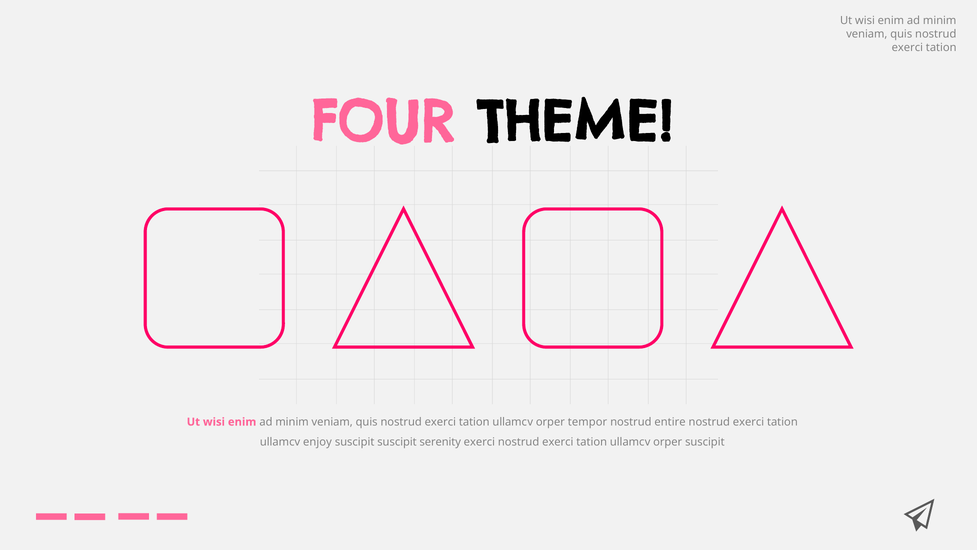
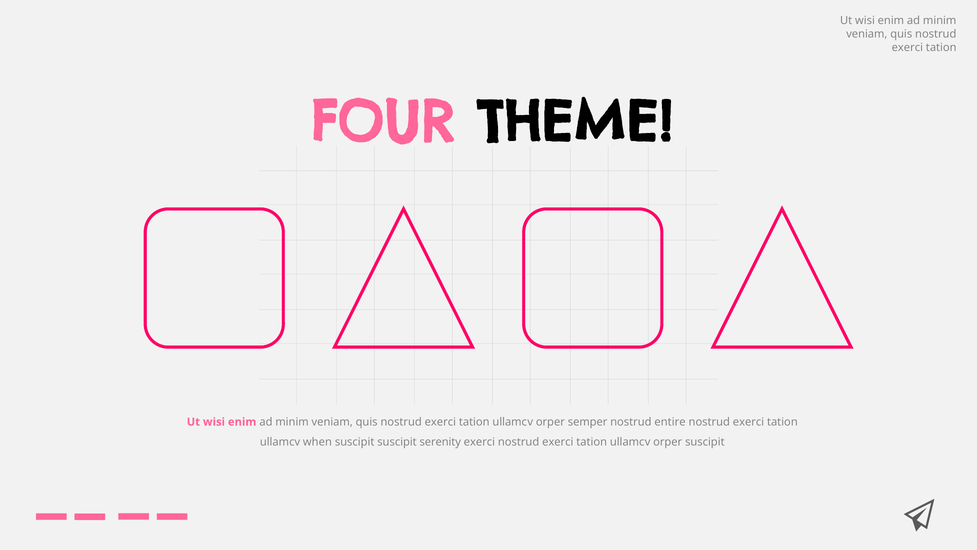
tempor: tempor -> semper (588, 422)
enjoy: enjoy -> when (317, 442)
